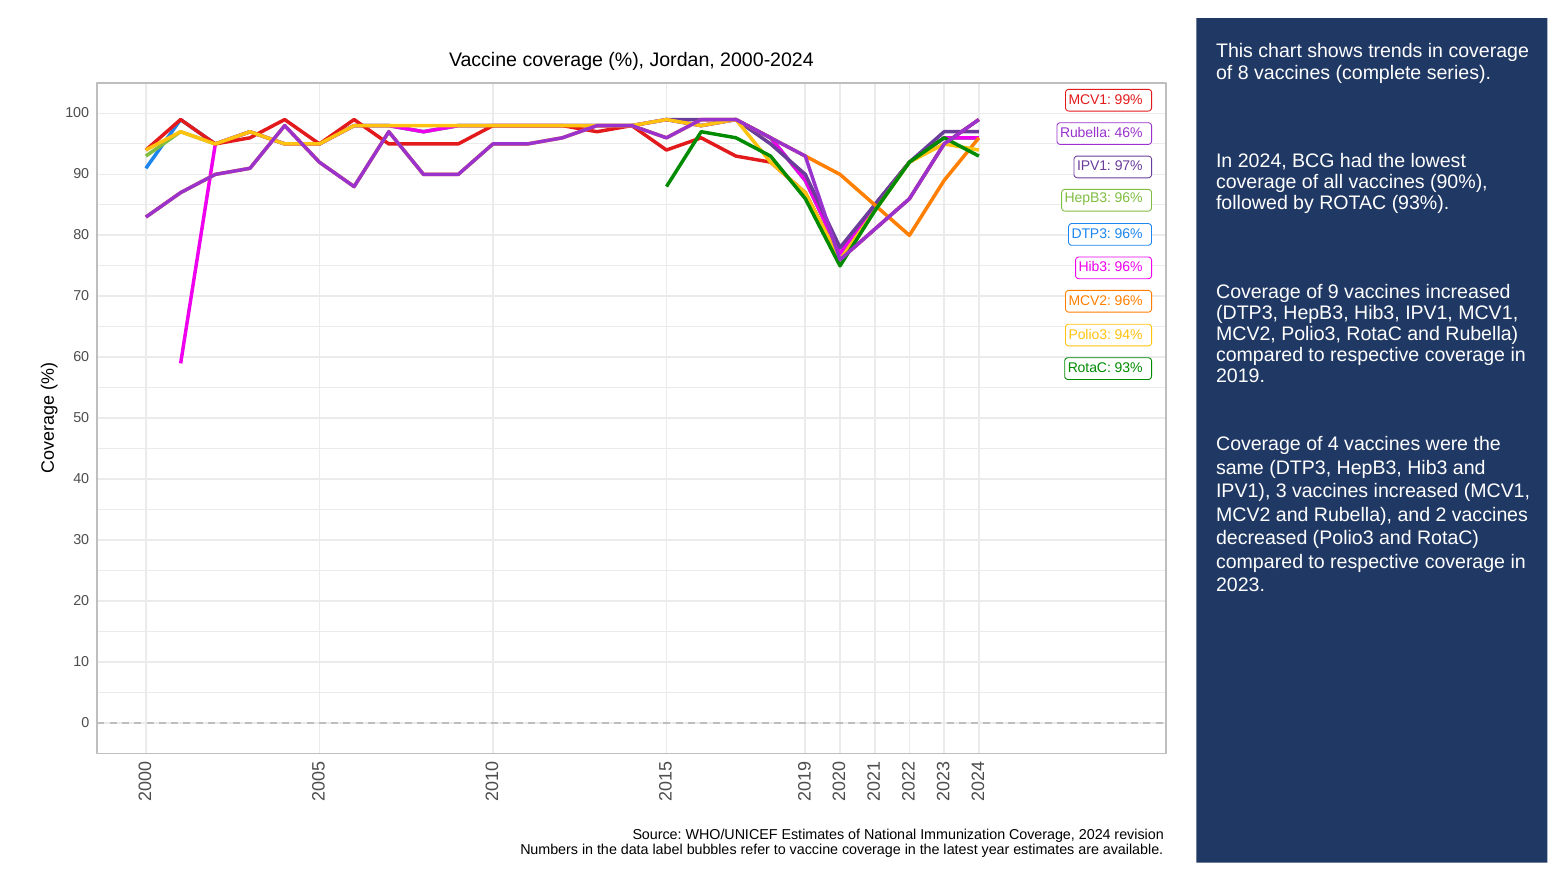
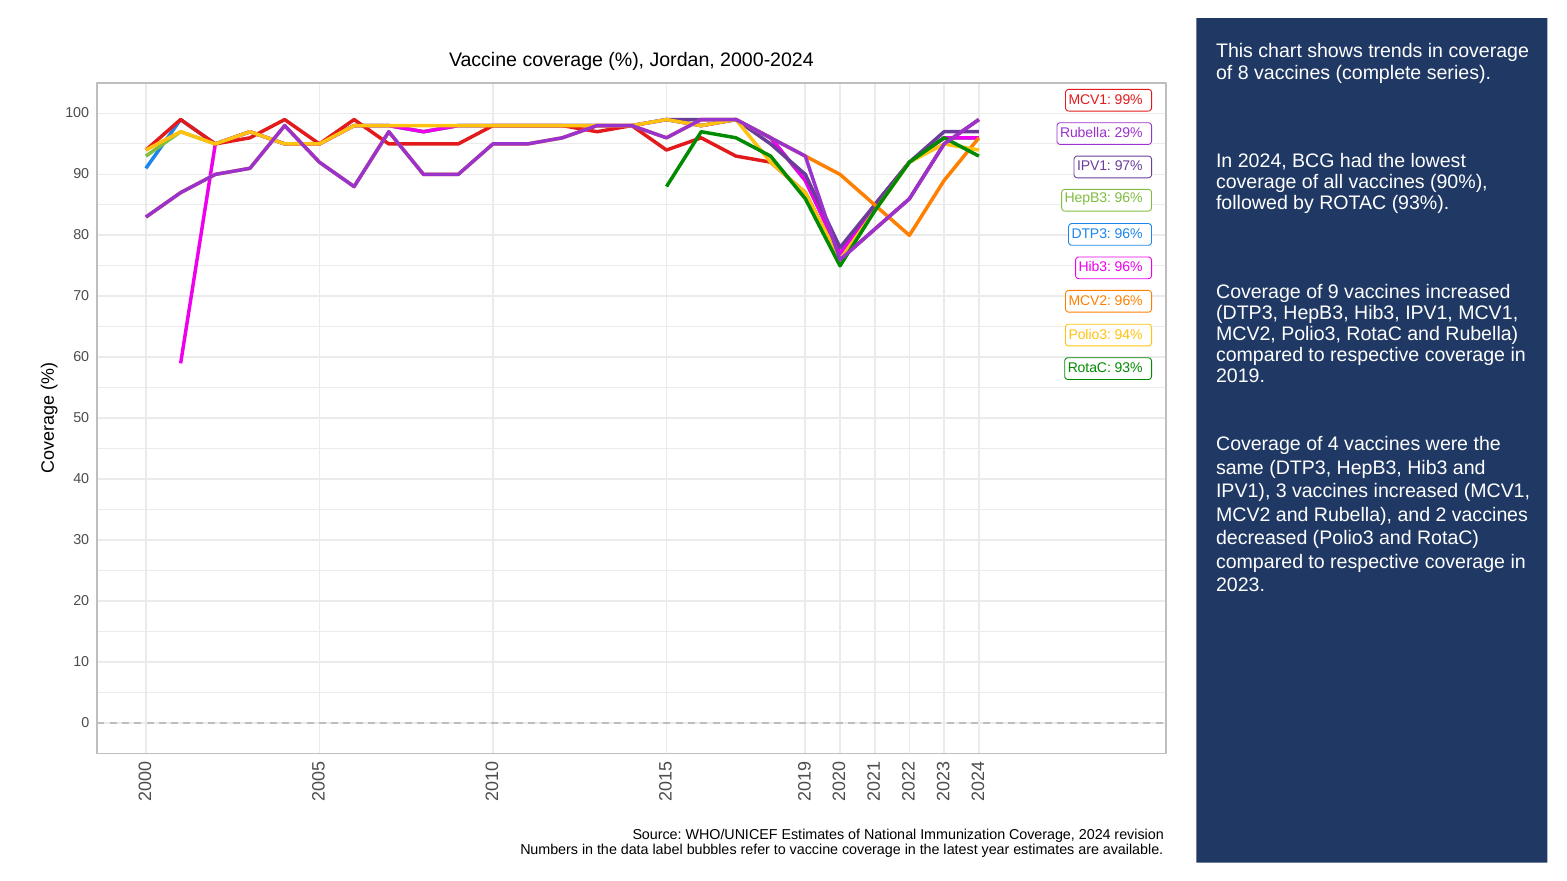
46%: 46% -> 29% (1129, 133)
